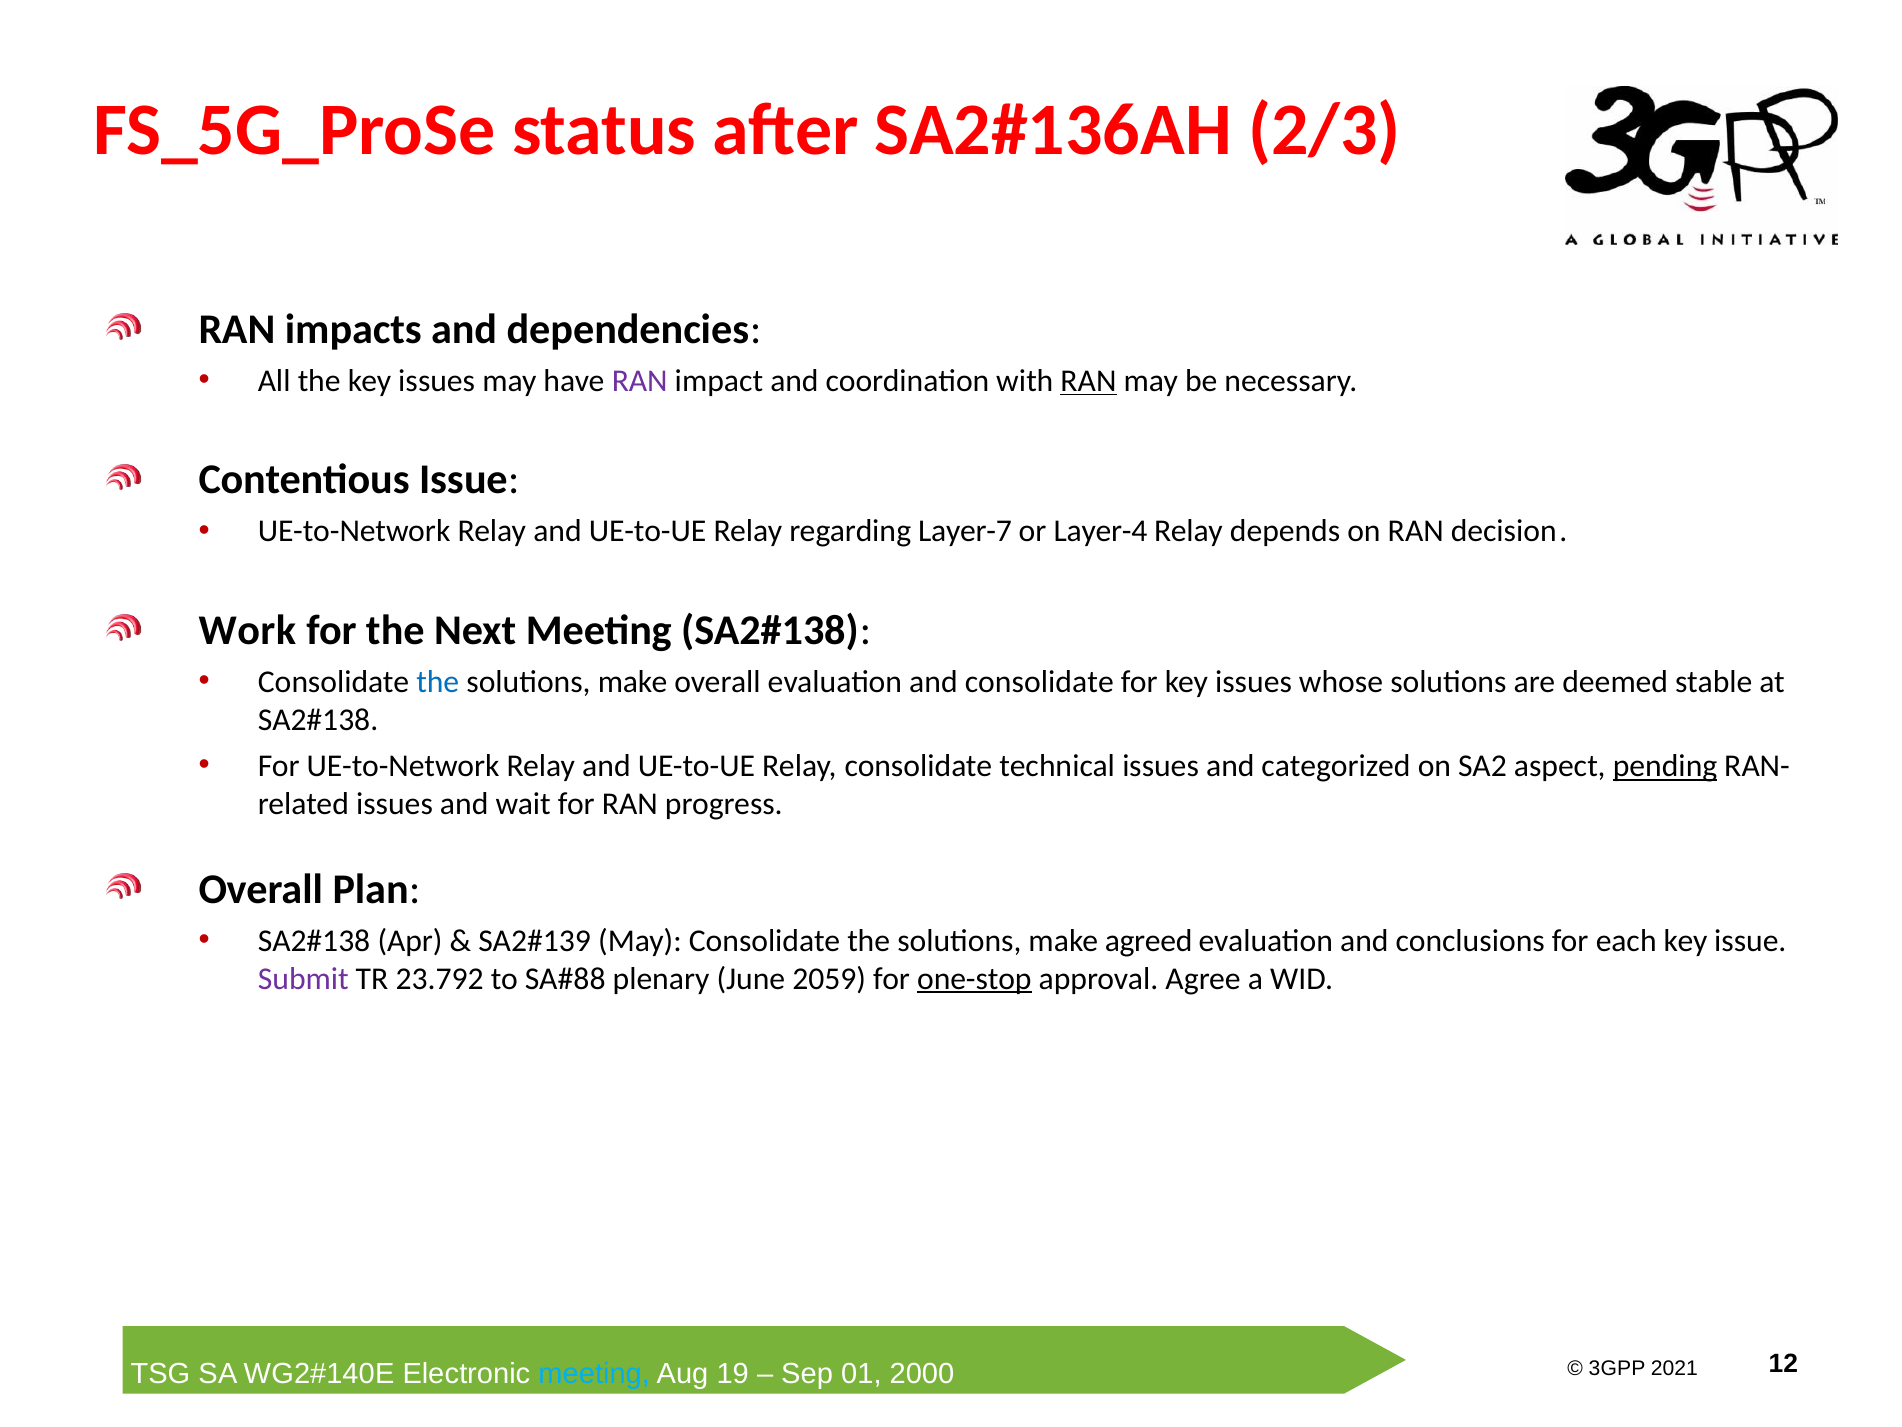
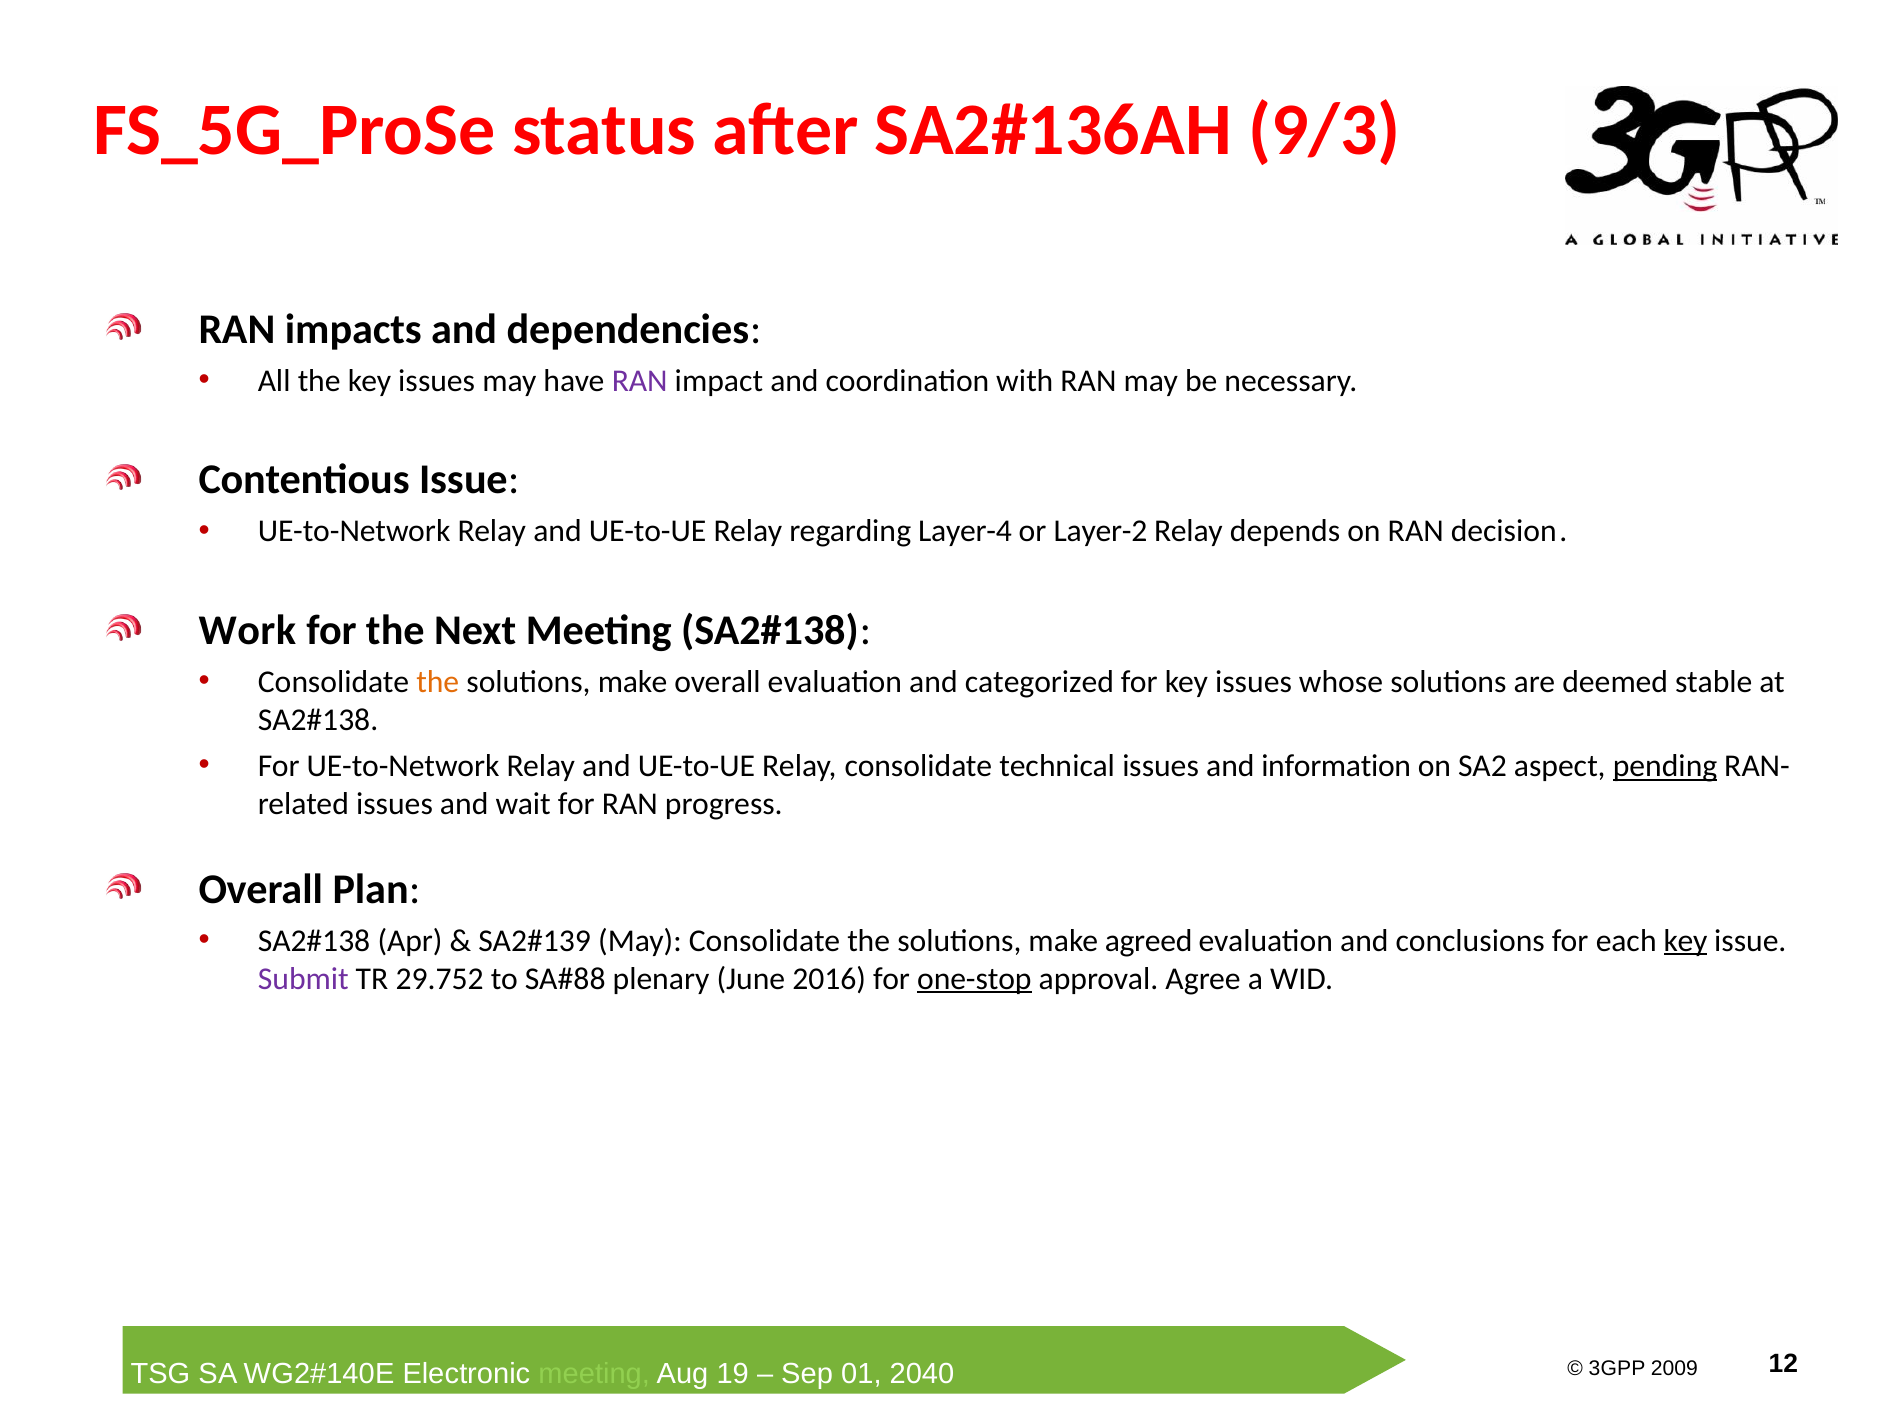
2/3: 2/3 -> 9/3 (1325, 130)
RAN underline: present -> none (1088, 381)
Layer-7: Layer-7 -> Layer-4 (965, 531)
Layer-4: Layer-4 -> Layer-2 (1100, 531)
the colour: blue -> orange (438, 682)
and consolidate: consolidate -> categorized (1039, 682)
categorized: categorized -> information (1336, 766)
key underline: none -> present (1686, 940)
23.792: 23.792 -> 29.752 (440, 978)
2059: 2059 -> 2016 (829, 978)
2021: 2021 -> 2009 (1674, 1368)
meeting colour: light blue -> light green (594, 1373)
2000: 2000 -> 2040 (922, 1373)
